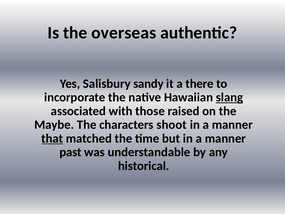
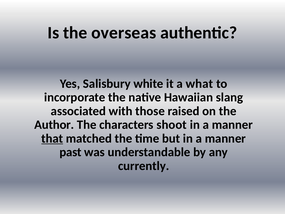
sandy: sandy -> white (148, 84)
there: there -> what (199, 84)
slang underline: present -> none (229, 97)
Maybe: Maybe -> Author (54, 125)
historical: historical -> currently (144, 166)
